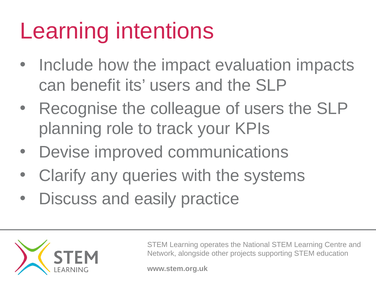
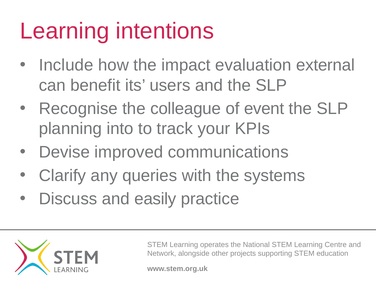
impacts: impacts -> external (325, 65)
of users: users -> event (264, 109)
role: role -> into (120, 129)
